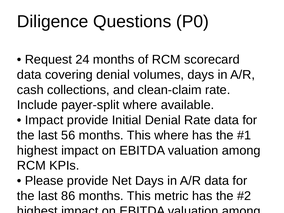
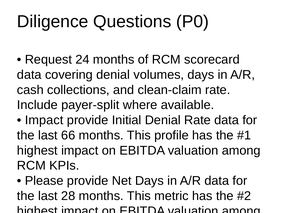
56: 56 -> 66 (68, 135)
This where: where -> profile (171, 135)
86: 86 -> 28 (68, 196)
